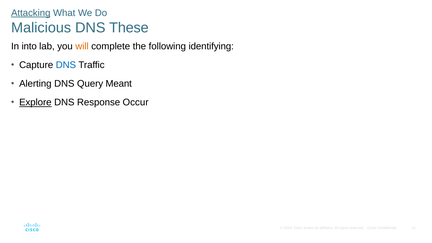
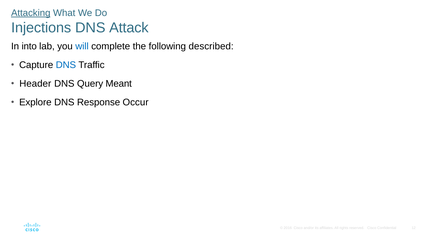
Malicious: Malicious -> Injections (41, 28)
These: These -> Attack (129, 28)
will colour: orange -> blue (82, 46)
identifying: identifying -> described (211, 46)
Alerting: Alerting -> Header (35, 84)
Explore underline: present -> none (35, 103)
